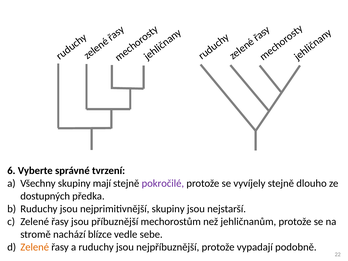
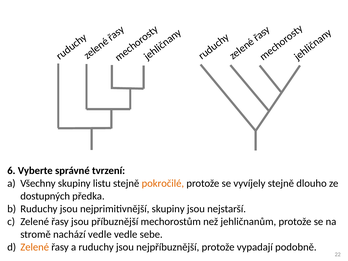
mají: mají -> listu (102, 183)
pokročilé colour: purple -> orange (163, 183)
nachází blízce: blízce -> vedle (100, 234)
